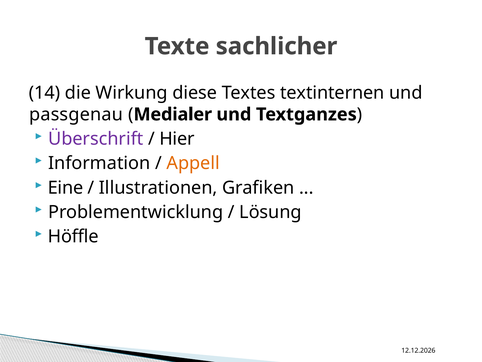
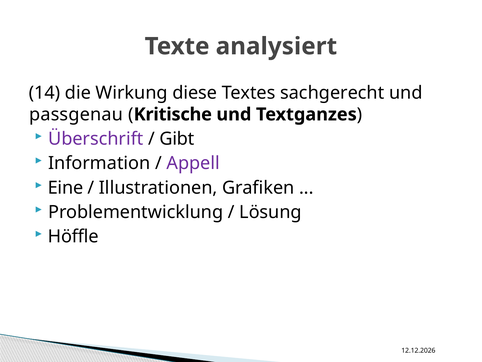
sachlicher: sachlicher -> analysiert (276, 46)
textinternen: textinternen -> sachgerecht (332, 93)
Medialer: Medialer -> Kritische (173, 114)
Hier: Hier -> Gibt (177, 139)
Appell colour: orange -> purple (193, 163)
